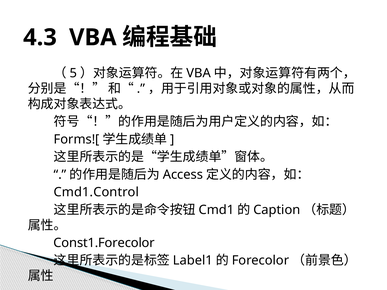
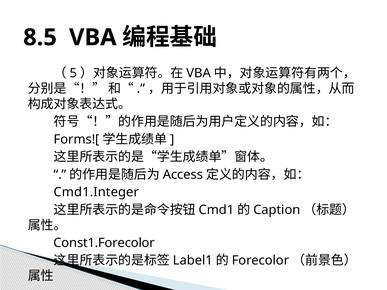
4.3: 4.3 -> 8.5 (40, 37)
Cmd1.Control: Cmd1.Control -> Cmd1.Integer (96, 192)
